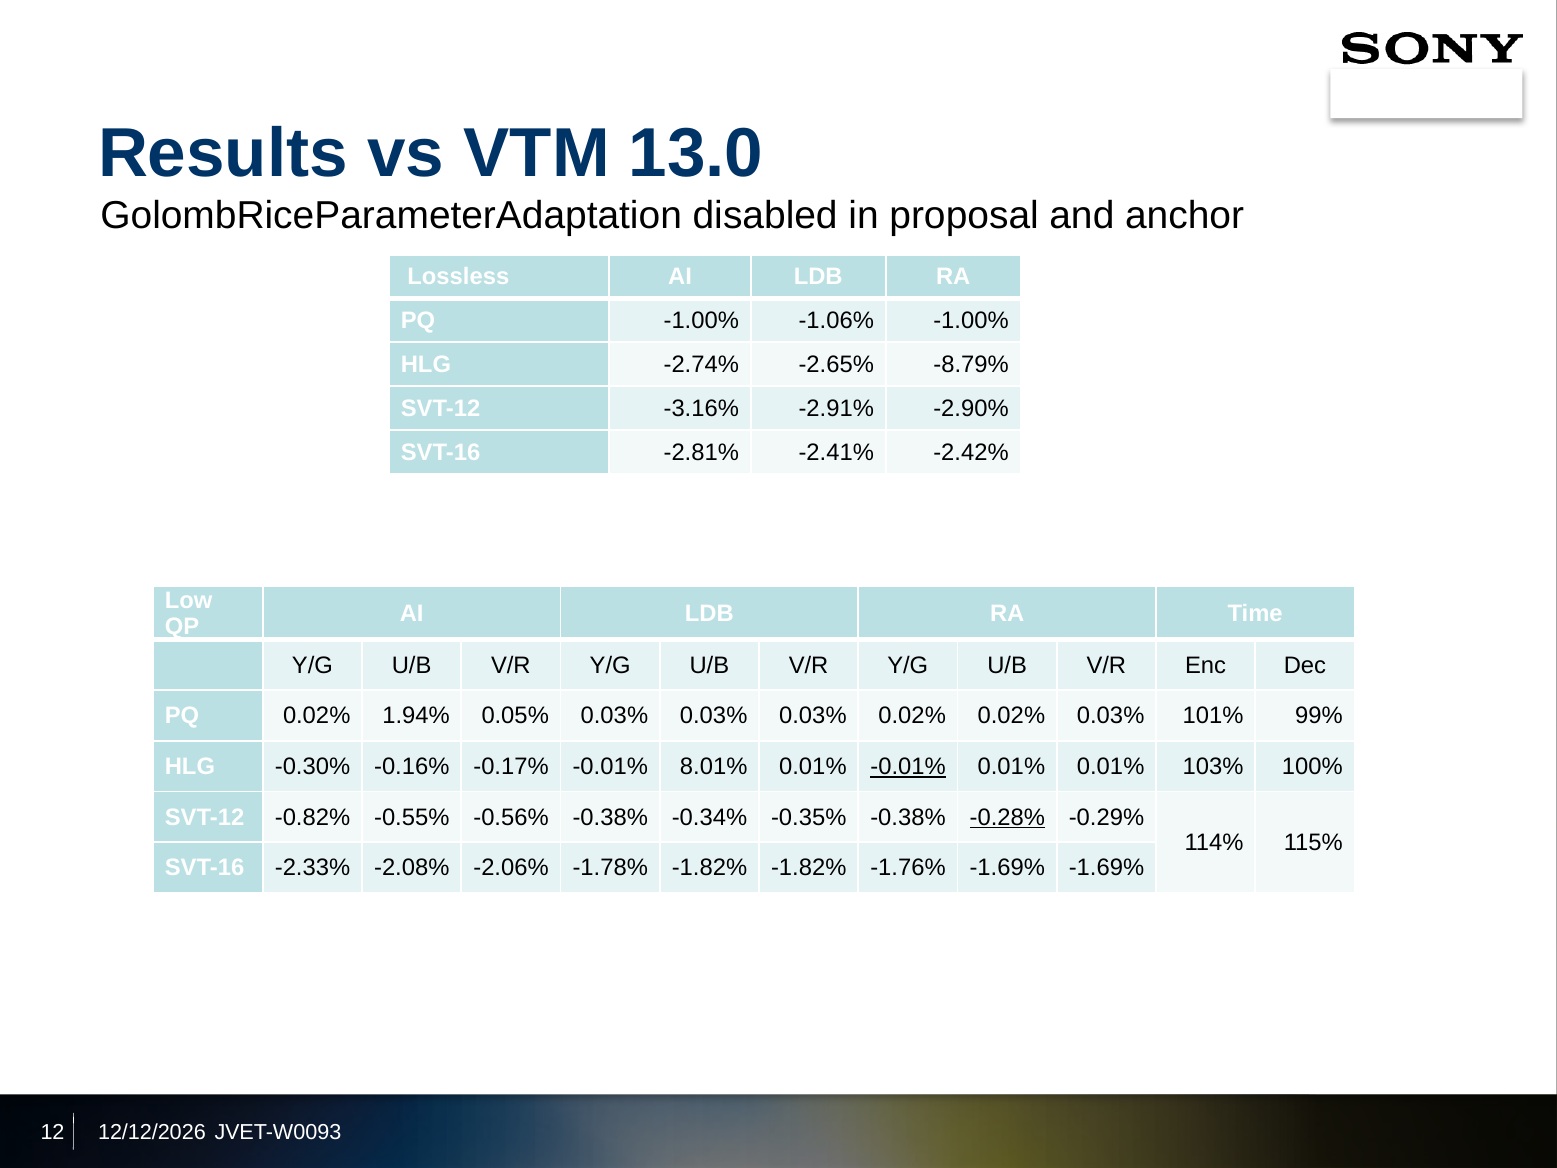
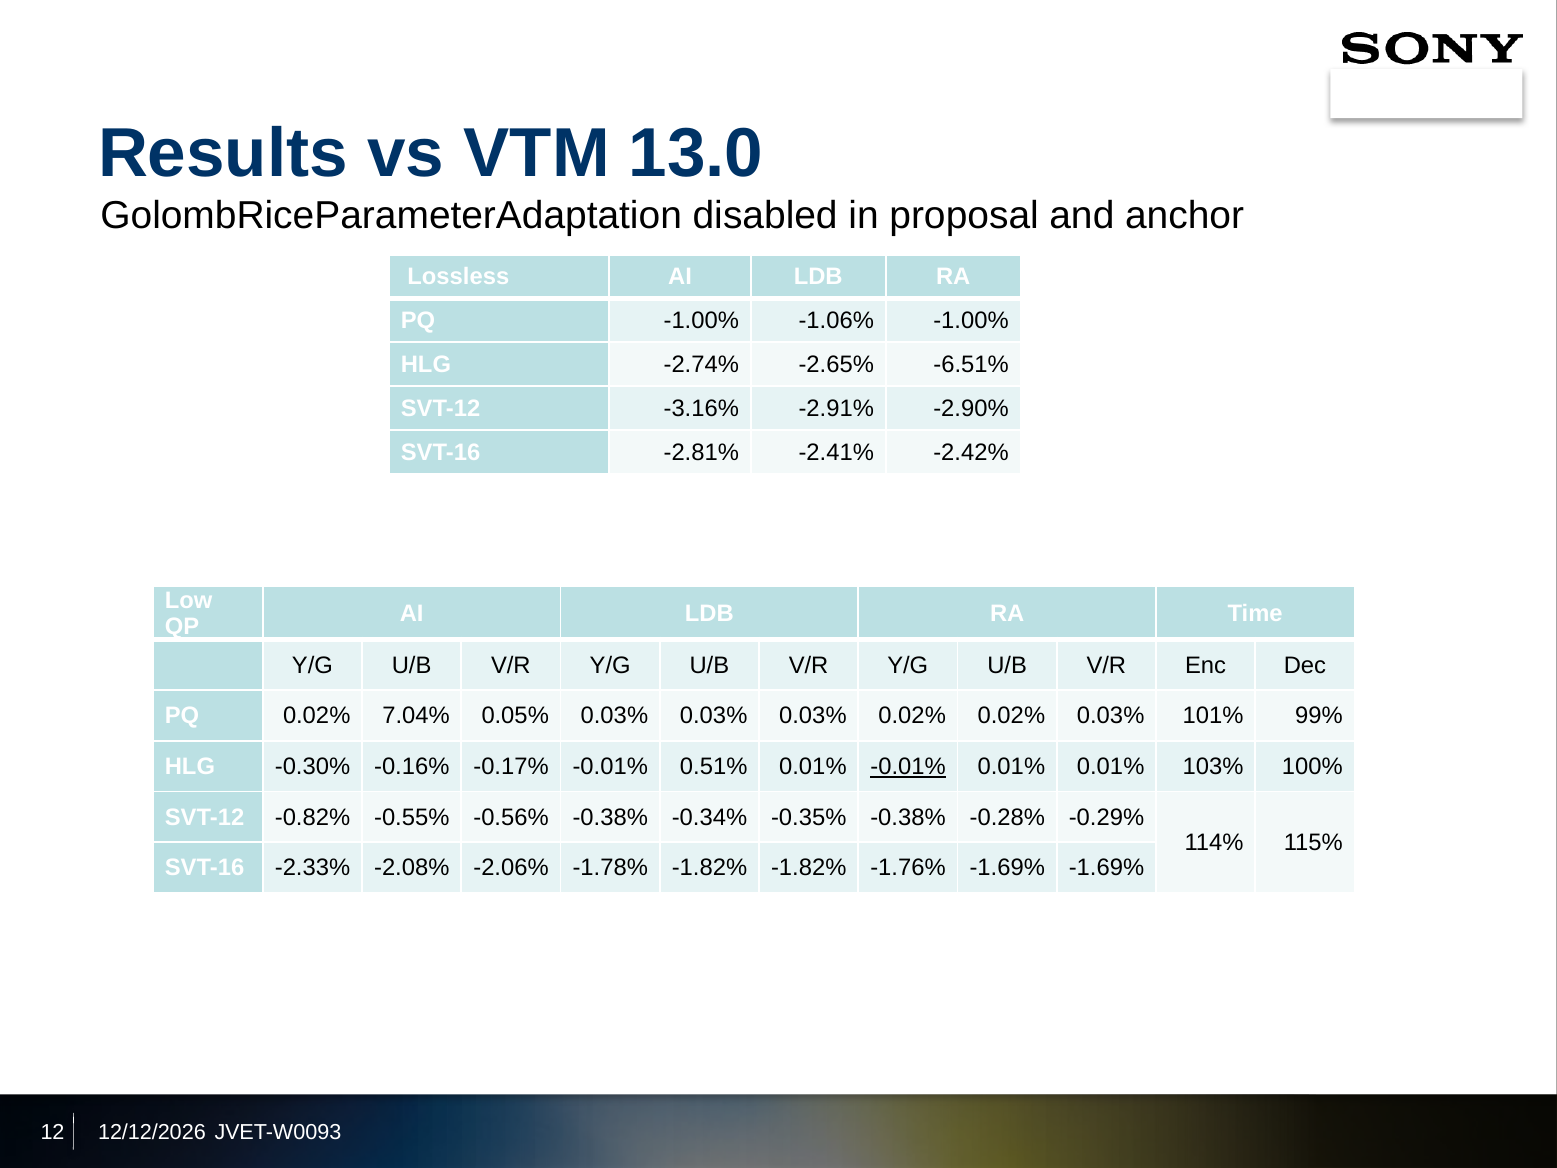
-8.79%: -8.79% -> -6.51% (971, 365)
1.94%: 1.94% -> 7.04% (416, 716)
8.01%: 8.01% -> 0.51% (714, 766)
-0.28% underline: present -> none (1007, 817)
